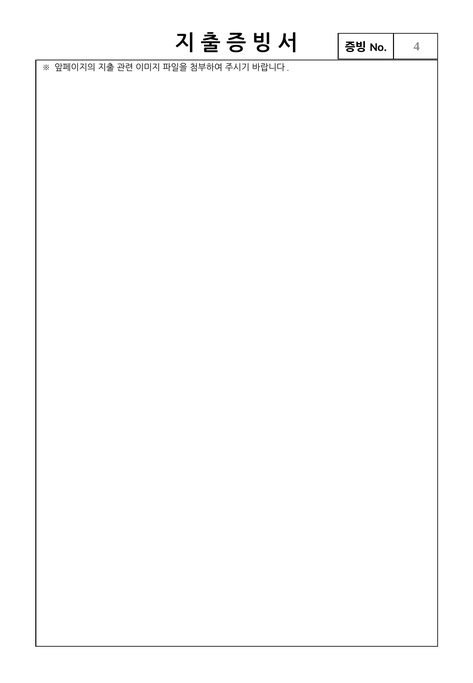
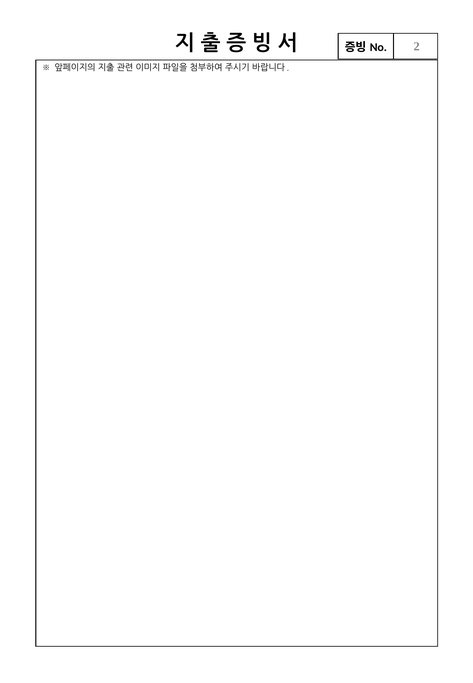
4: 4 -> 2 (417, 47)
